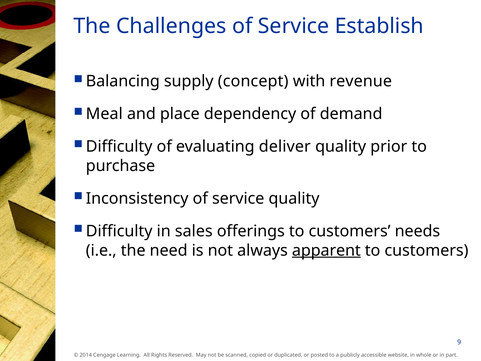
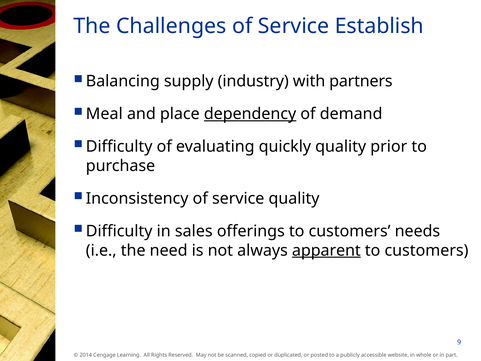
concept: concept -> industry (253, 81)
revenue: revenue -> partners (361, 81)
dependency underline: none -> present (250, 114)
deliver: deliver -> quickly (285, 147)
